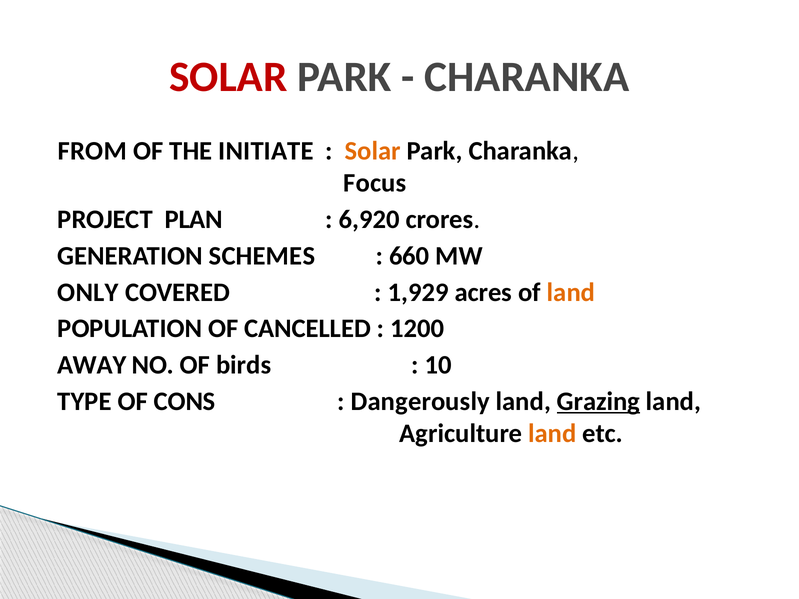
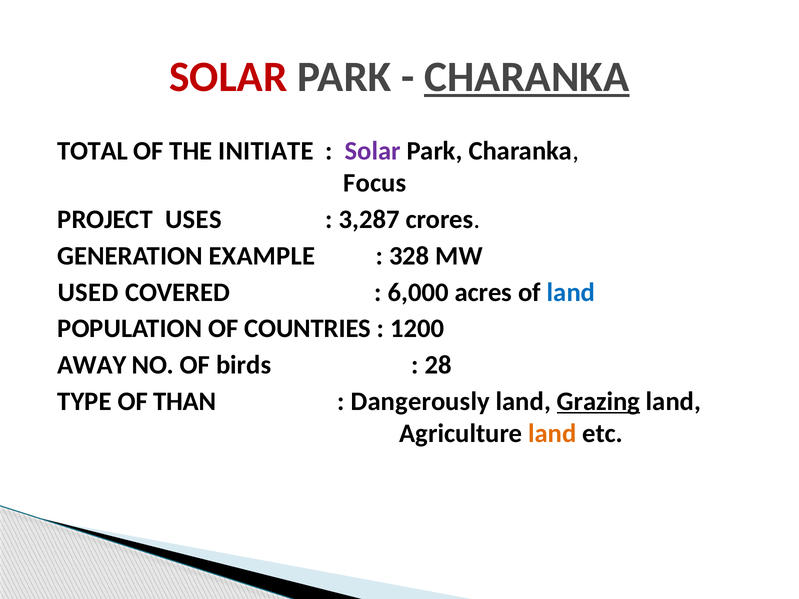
CHARANKA underline: none -> present (527, 77)
FROM: FROM -> TOTAL (92, 151)
Solar colour: orange -> purple (373, 151)
PLAN: PLAN -> USES (193, 220)
6,920: 6,920 -> 3,287 (369, 220)
SCHEMES: SCHEMES -> EXAMPLE (262, 256)
660: 660 -> 328 (409, 256)
ONLY: ONLY -> USED (88, 292)
1,929: 1,929 -> 6,000 (418, 292)
land colour: orange -> blue (571, 292)
CANCELLED: CANCELLED -> COUNTRIES (308, 329)
10: 10 -> 28 (438, 365)
CONS: CONS -> THAN (185, 402)
